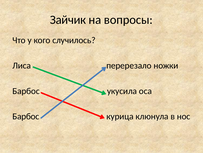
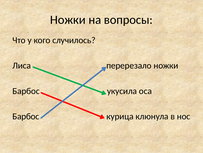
Зайчик: Зайчик -> Ножки (68, 20)
